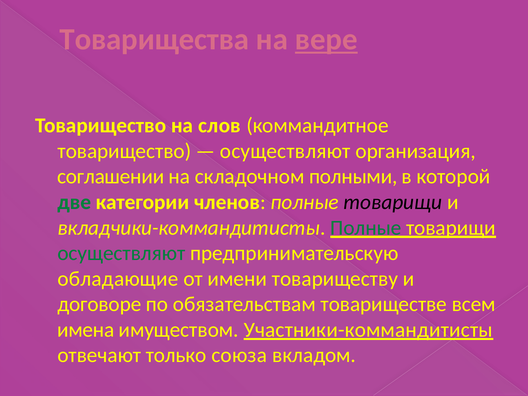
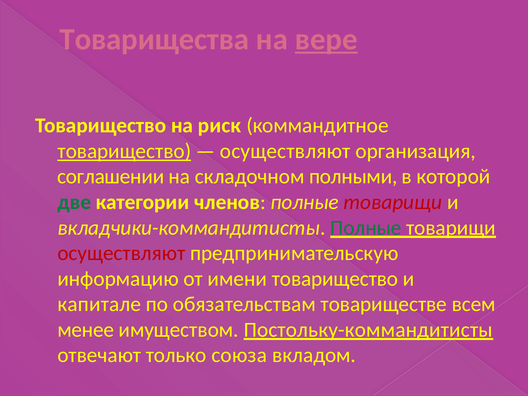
слов: слов -> риск (220, 126)
товарищество underline: none -> present (124, 151)
товарищи colour: black -> red (393, 202)
осуществляют colour: green -> red (121, 253)
обладающие: обладающие -> информацию (118, 279)
имени товариществу: товариществу -> товарищество (335, 279)
договоре: договоре -> капитале (99, 304)
имена: имена -> менее (86, 330)
Участники-коммандитисты: Участники-коммандитисты -> Постольку-коммандитисты (368, 330)
